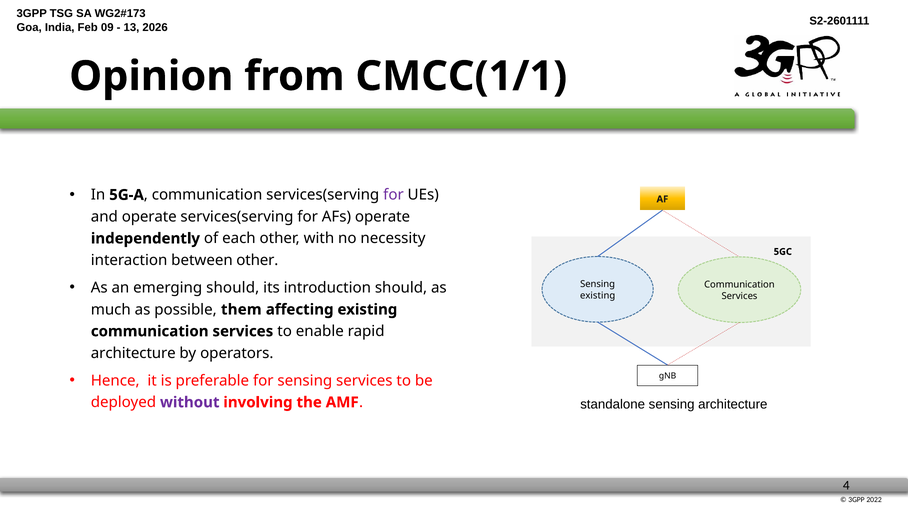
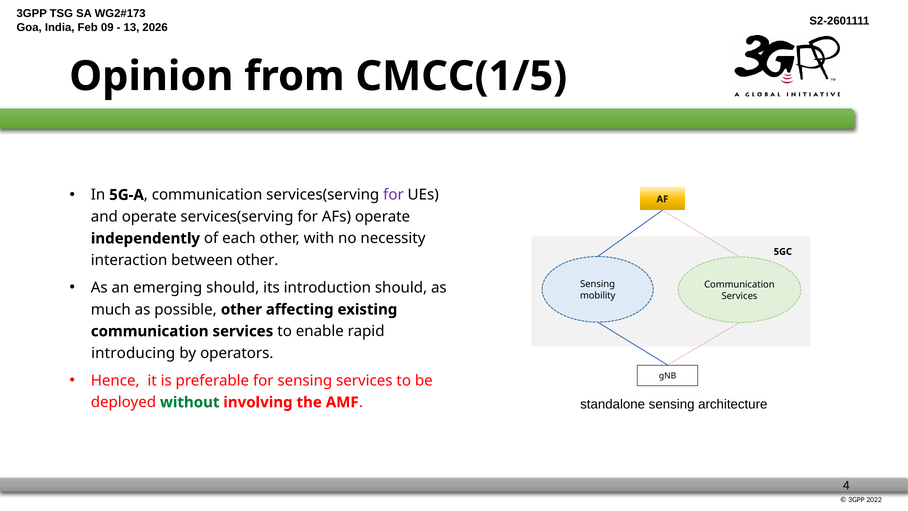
CMCC(1/1: CMCC(1/1 -> CMCC(1/5 (461, 76)
existing: existing -> mobility (598, 295)
possible them: them -> other (241, 309)
architecture: architecture -> introducing (133, 353)
without colour: purple -> green (190, 402)
